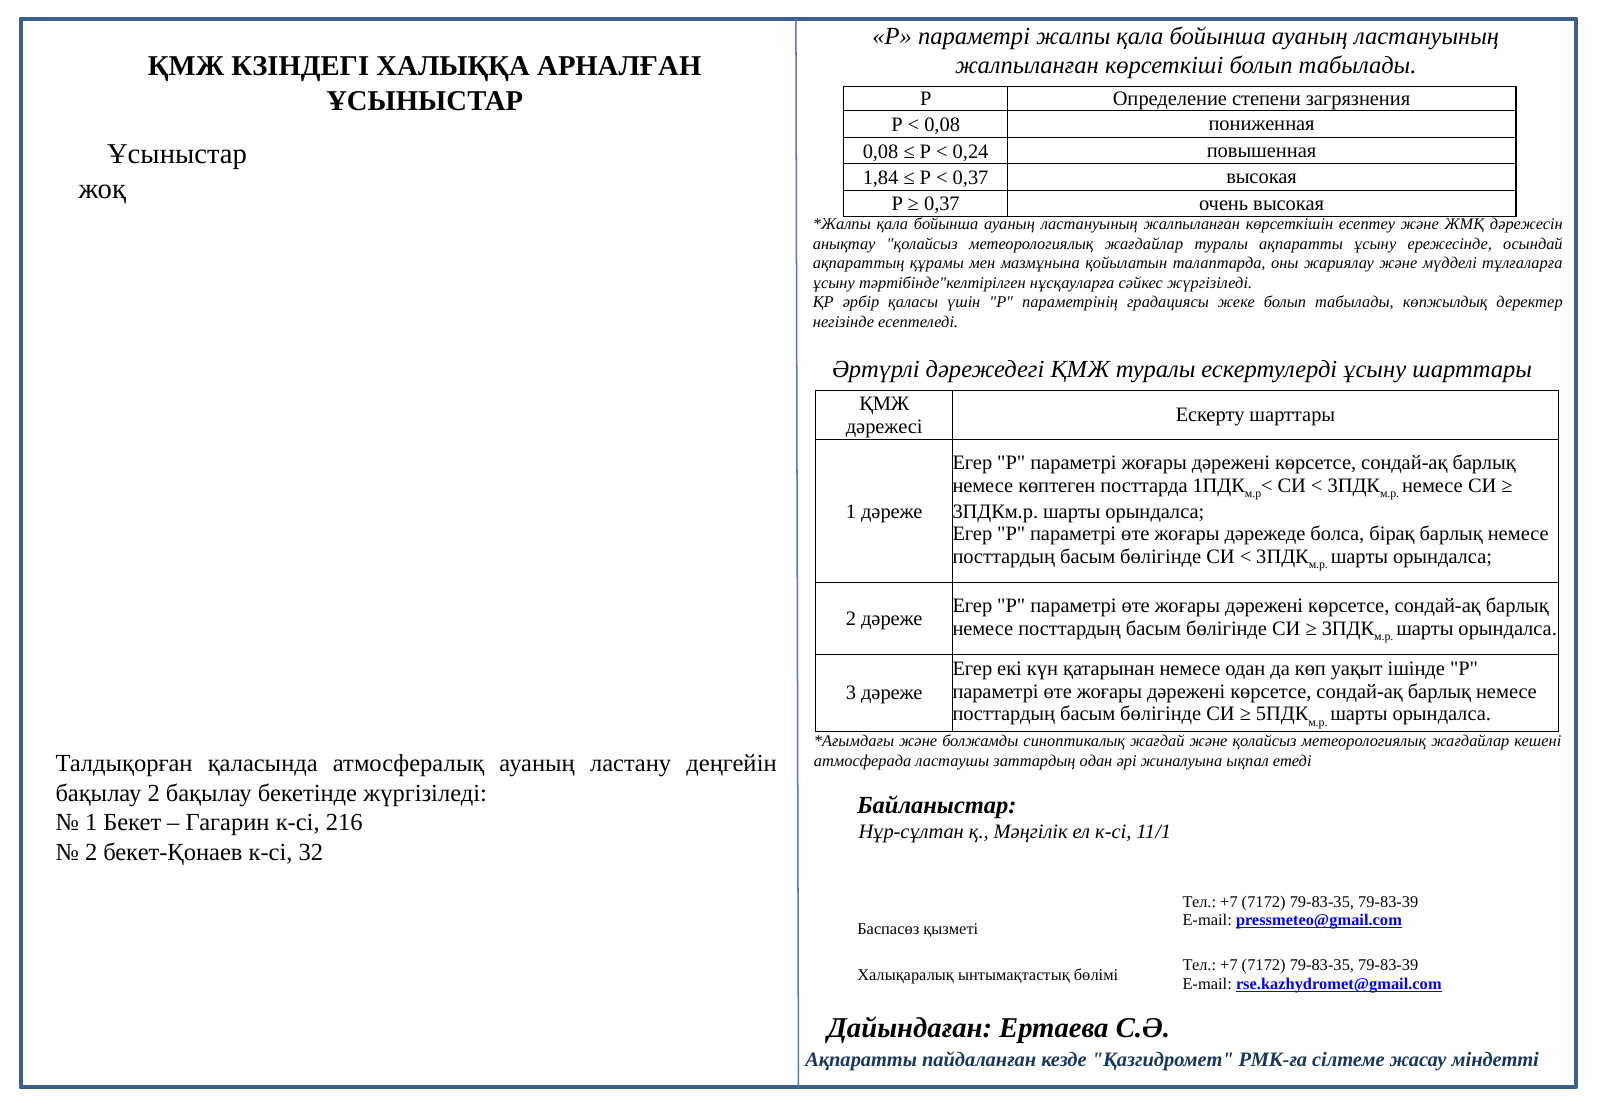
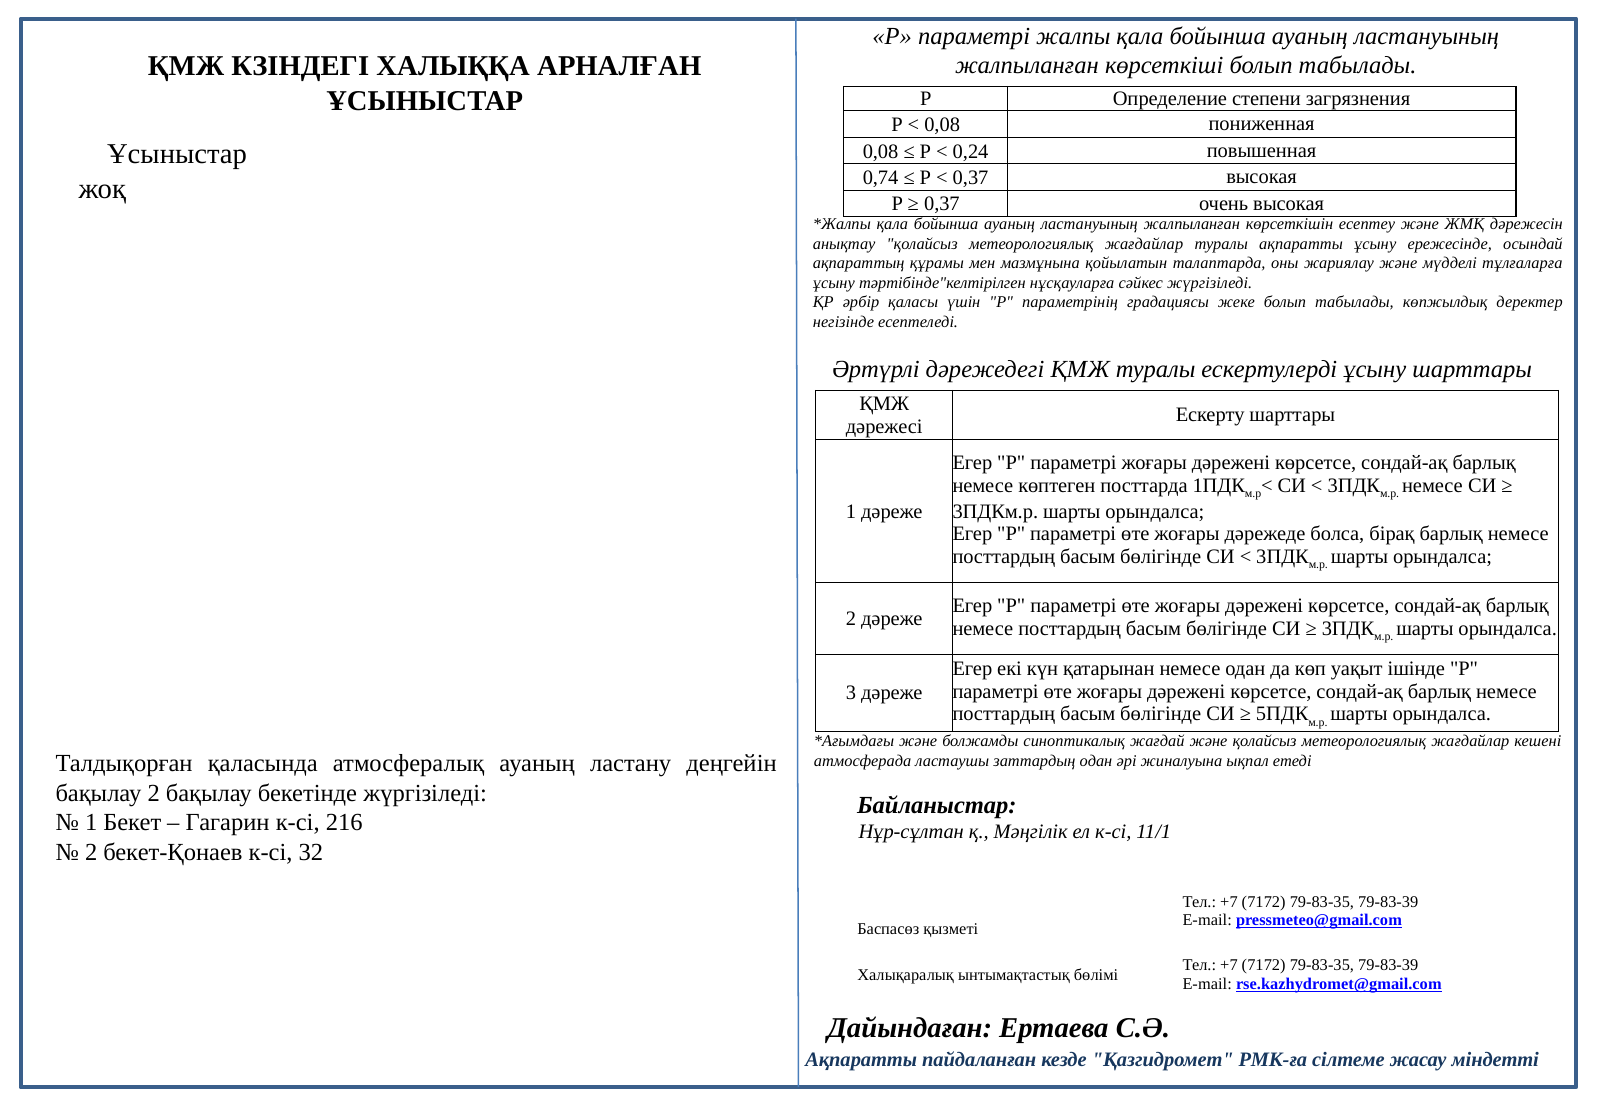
1,84: 1,84 -> 0,74 (881, 178)
